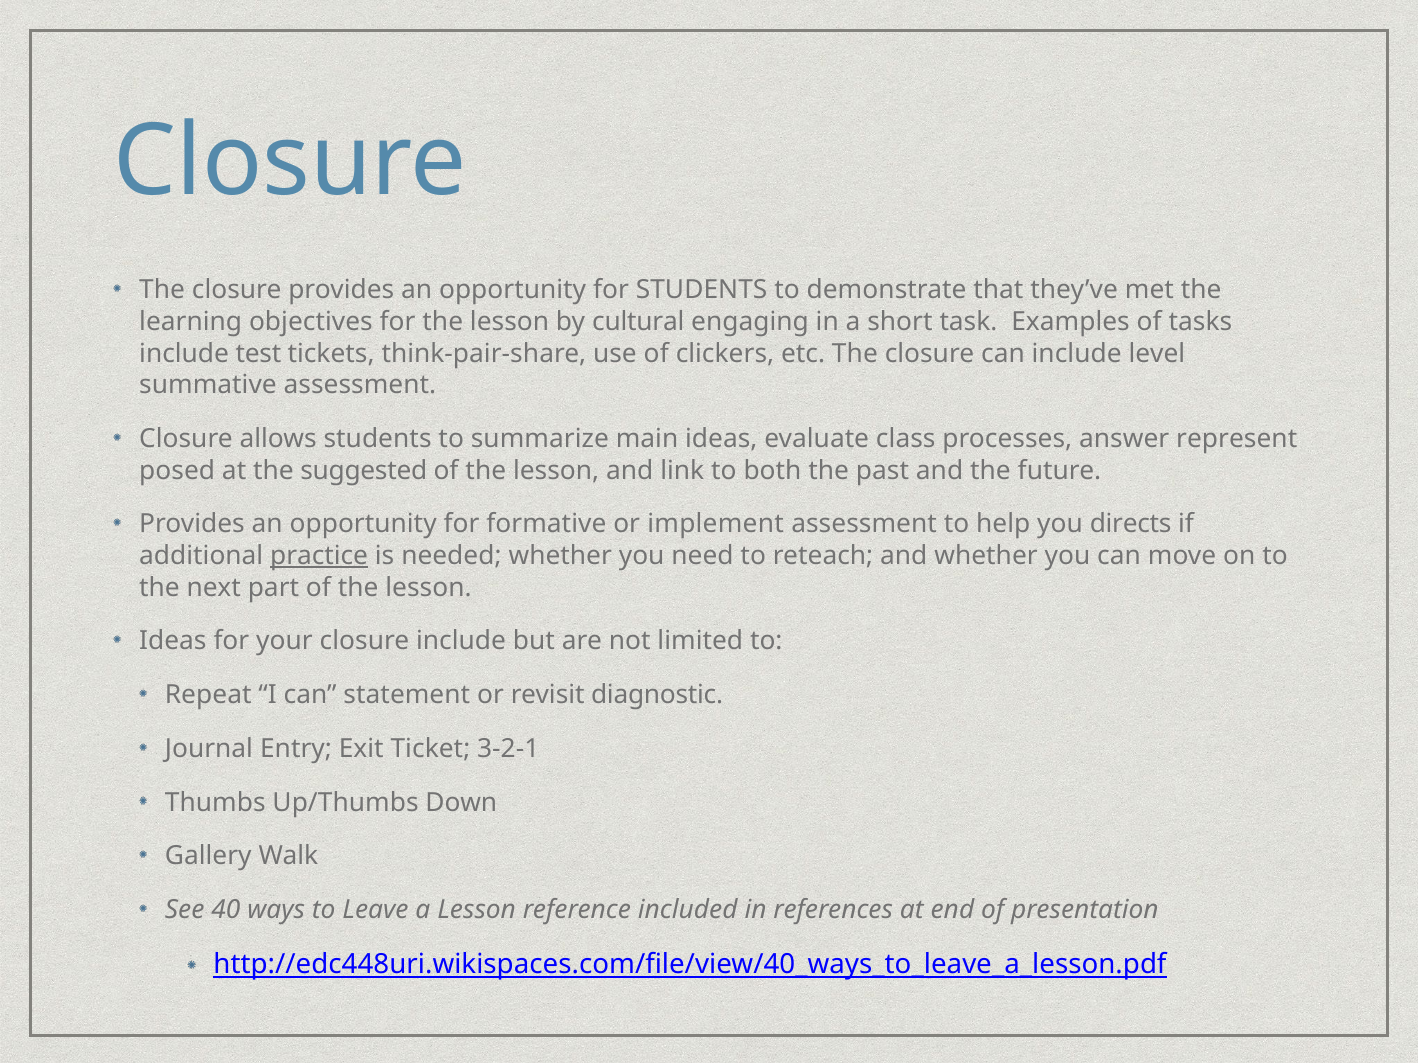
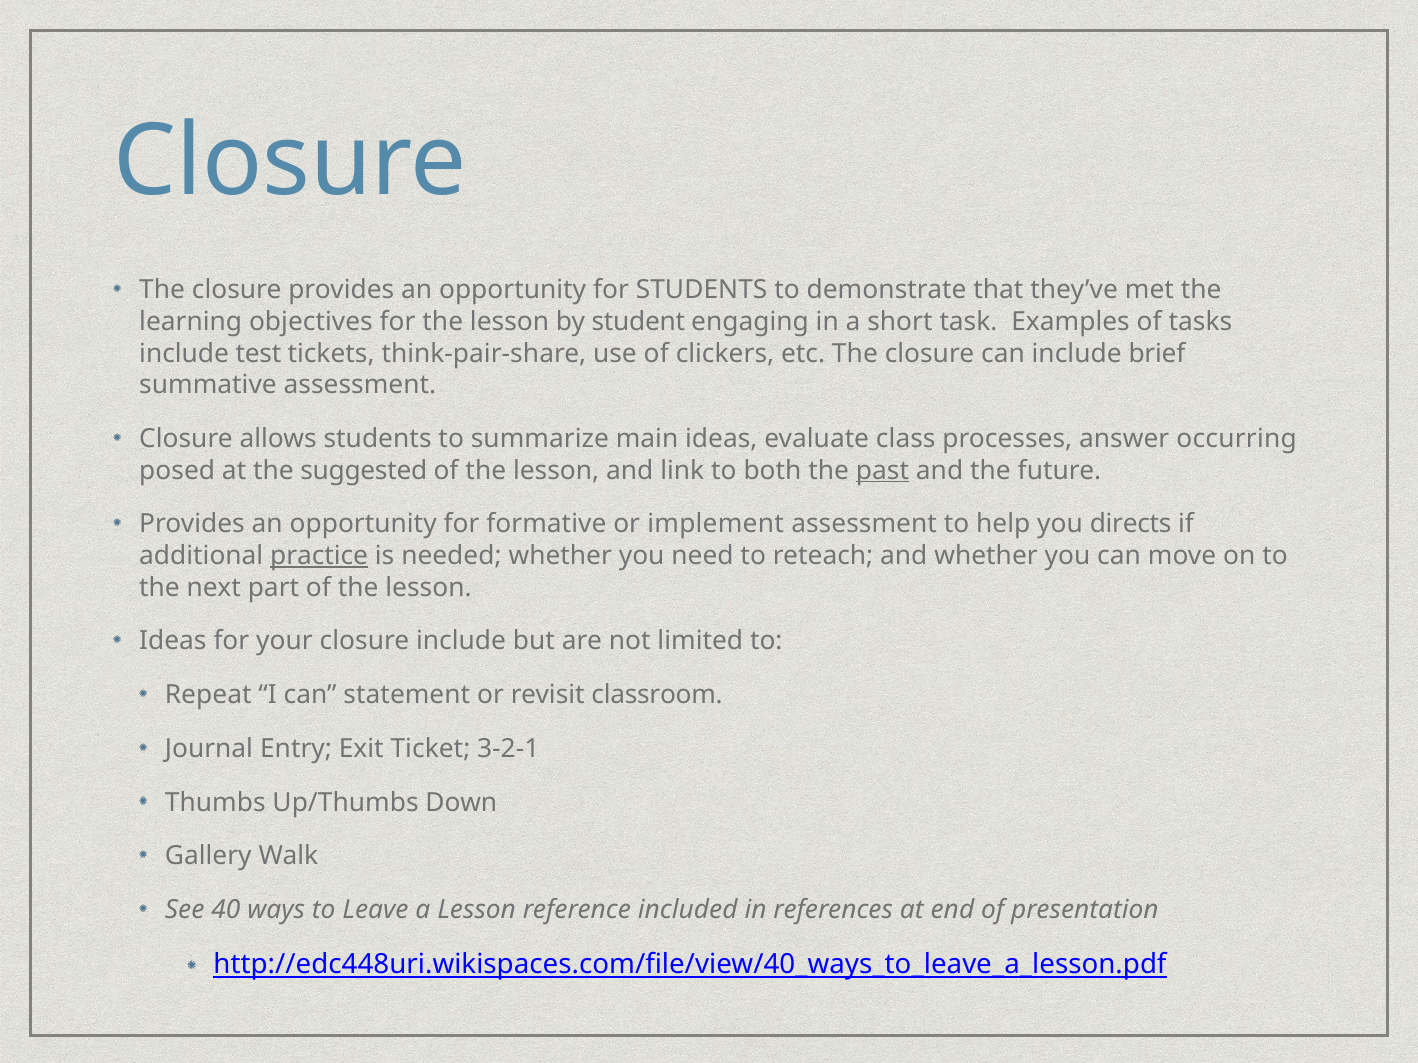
cultural: cultural -> student (638, 322)
level: level -> brief (1157, 354)
represent: represent -> occurring (1237, 439)
past underline: none -> present (882, 471)
diagnostic: diagnostic -> classroom (657, 695)
